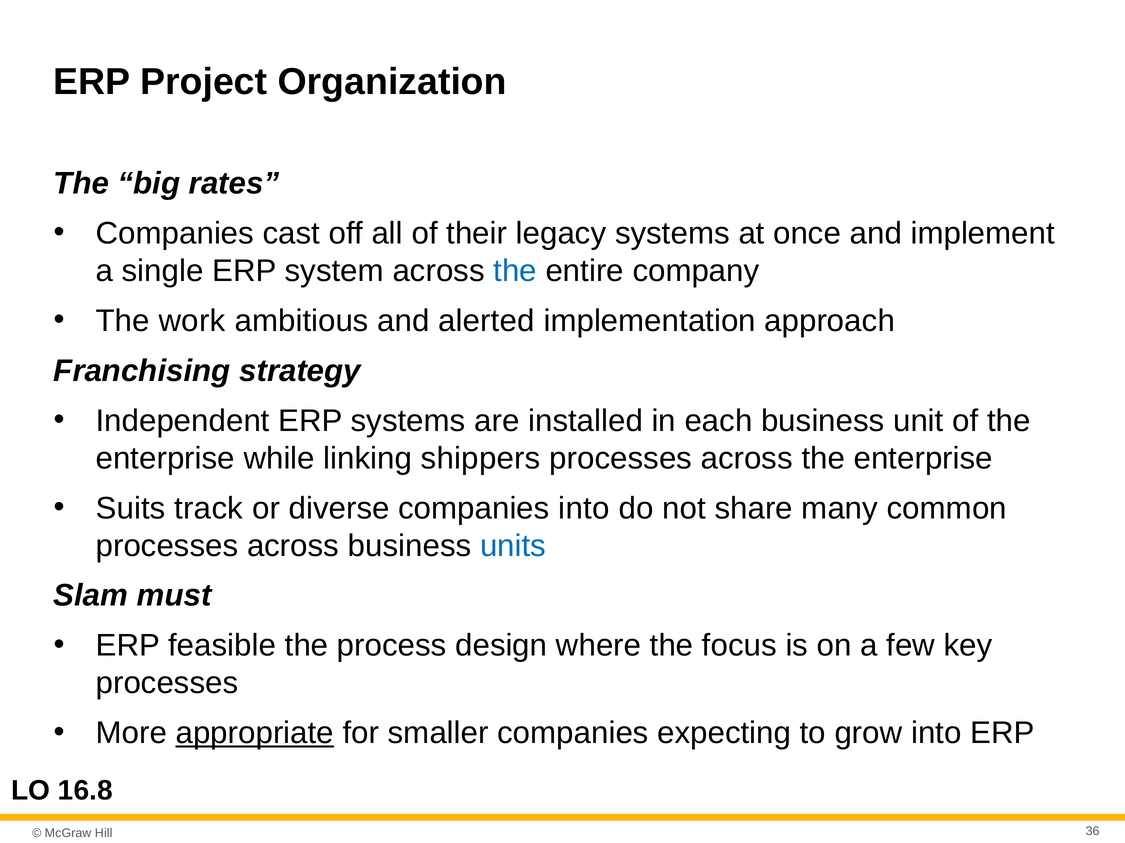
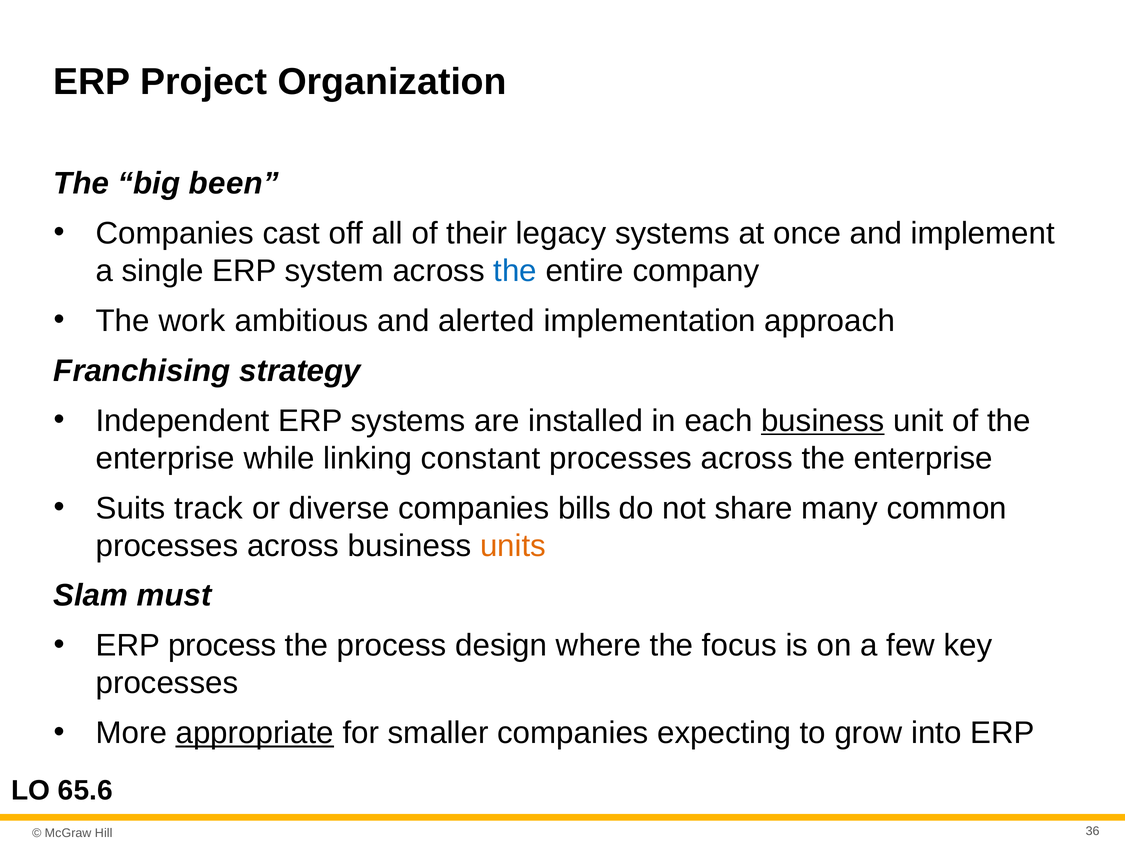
rates: rates -> been (234, 184)
business underline: none -> present (823, 421)
shippers: shippers -> constant (481, 459)
companies into: into -> bills (584, 509)
units colour: blue -> orange (513, 546)
ERP feasible: feasible -> process (222, 646)
16.8: 16.8 -> 65.6 (85, 791)
